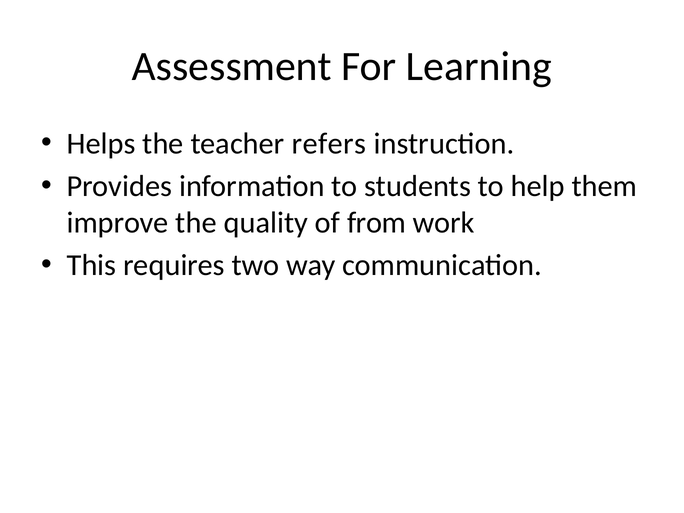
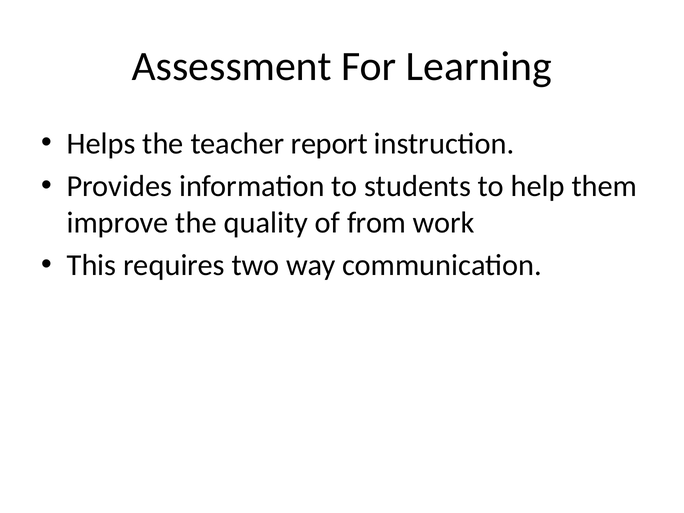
refers: refers -> report (329, 143)
